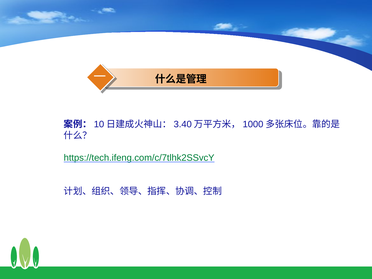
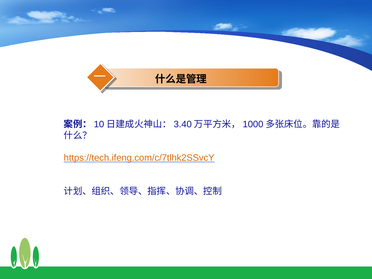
https://tech.ifeng.com/c/7tlhk2SSvcY colour: green -> orange (139, 158)
